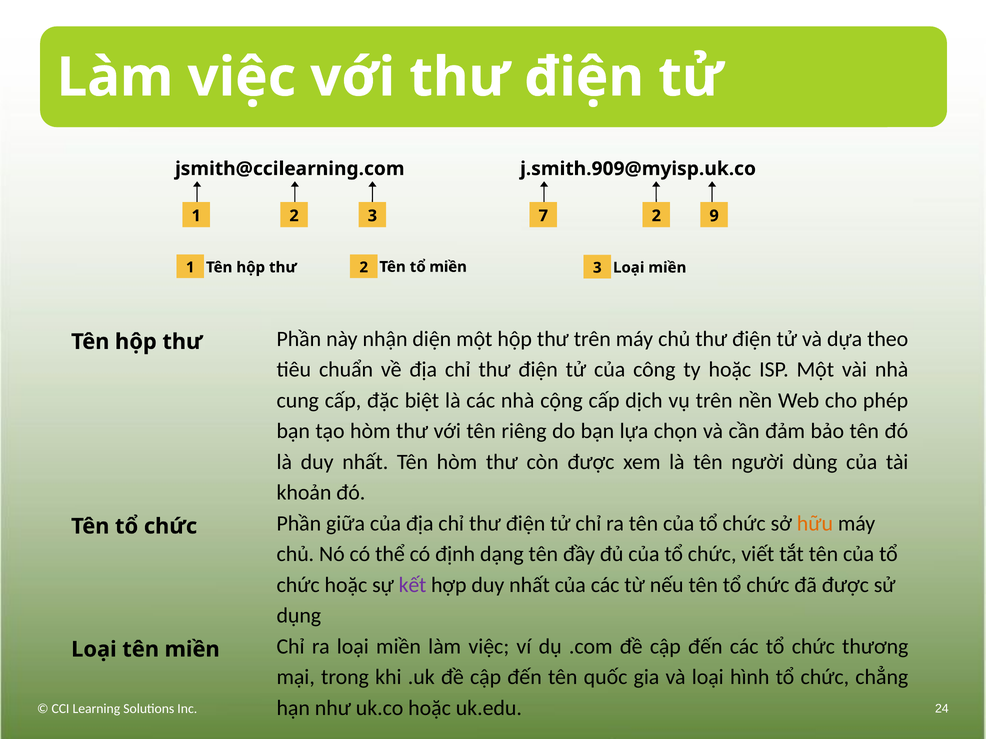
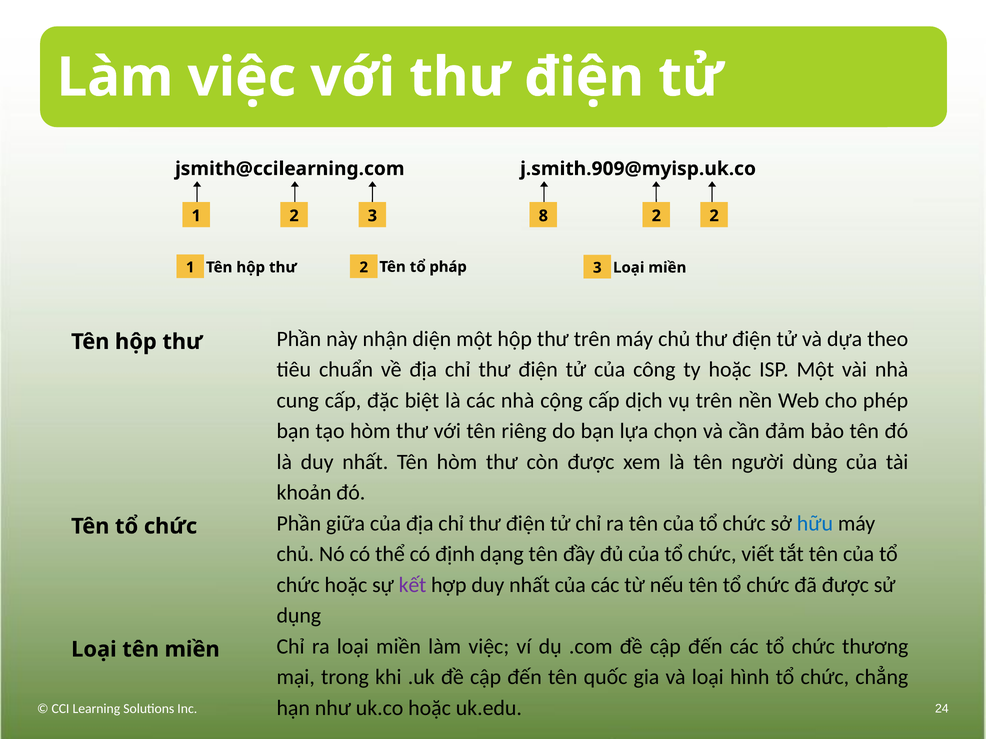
7: 7 -> 8 (543, 216)
3 9: 9 -> 2 (714, 216)
tổ miền: miền -> pháp (448, 267)
hữu colour: orange -> blue (815, 524)
